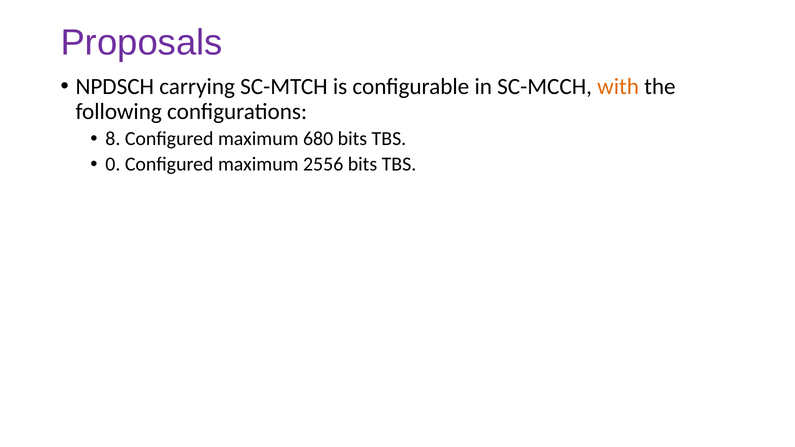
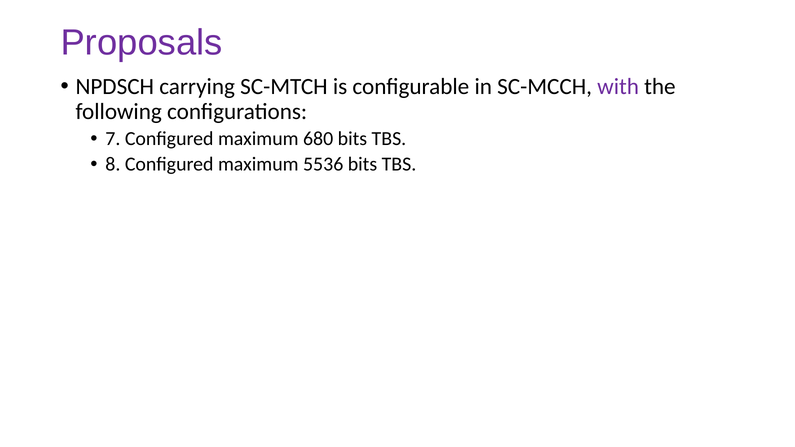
with colour: orange -> purple (618, 86)
8: 8 -> 7 (113, 139)
0: 0 -> 8 (113, 164)
2556: 2556 -> 5536 (323, 164)
